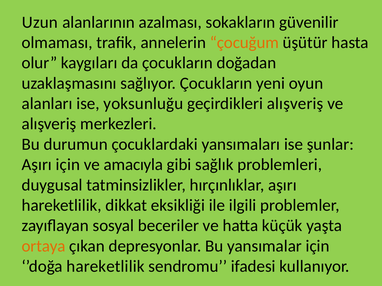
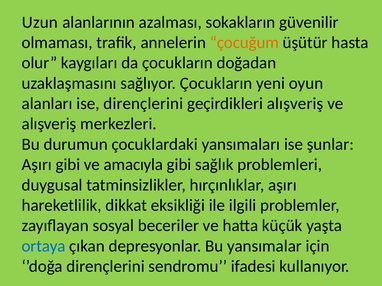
ise yoksunluğu: yoksunluğu -> dirençlerini (143, 104)
Aşırı için: için -> gibi (68, 165)
ortaya colour: orange -> blue (44, 246)
’doğa hareketlilik: hareketlilik -> dirençlerini (106, 267)
